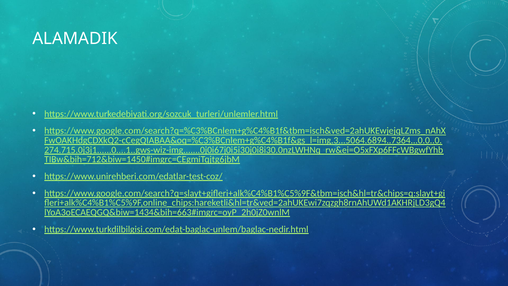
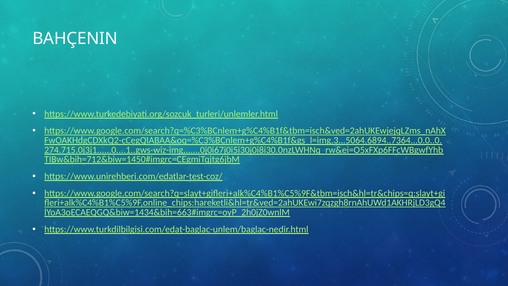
ALAMADIK: ALAMADIK -> BAHÇENIN (75, 39)
